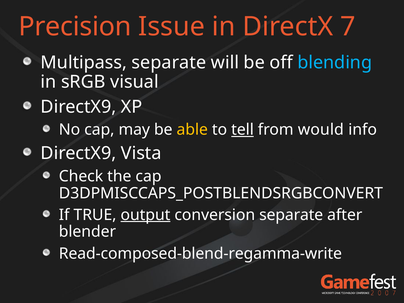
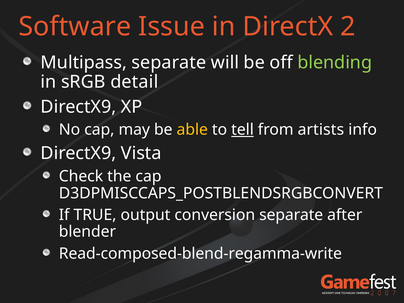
Precision: Precision -> Software (75, 27)
7: 7 -> 2 (348, 27)
blending colour: light blue -> light green (335, 63)
visual: visual -> detail (134, 82)
would: would -> artists (321, 130)
output underline: present -> none (145, 215)
